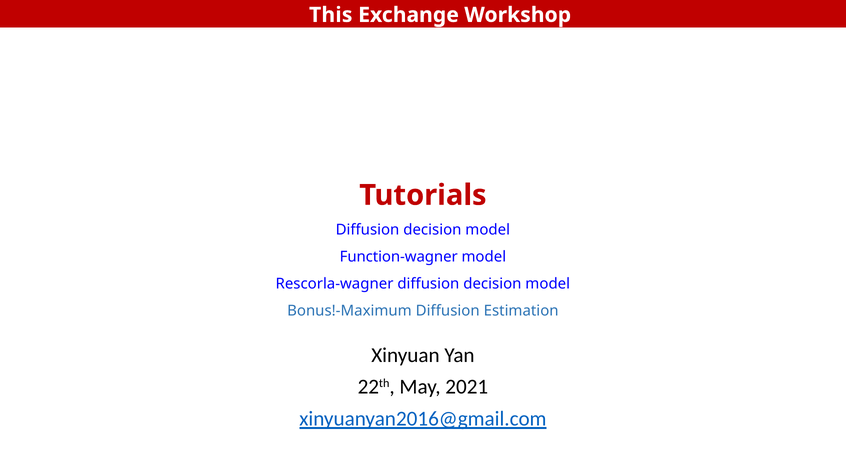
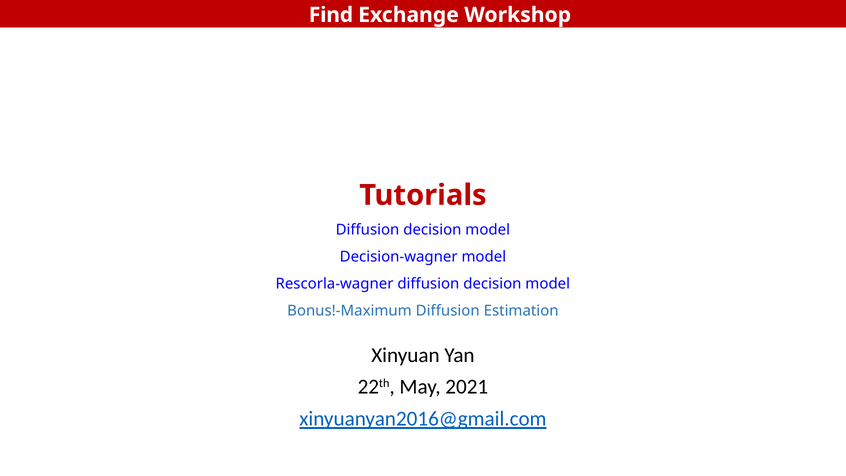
This: This -> Find (331, 15)
Function-wagner: Function-wagner -> Decision-wagner (399, 257)
